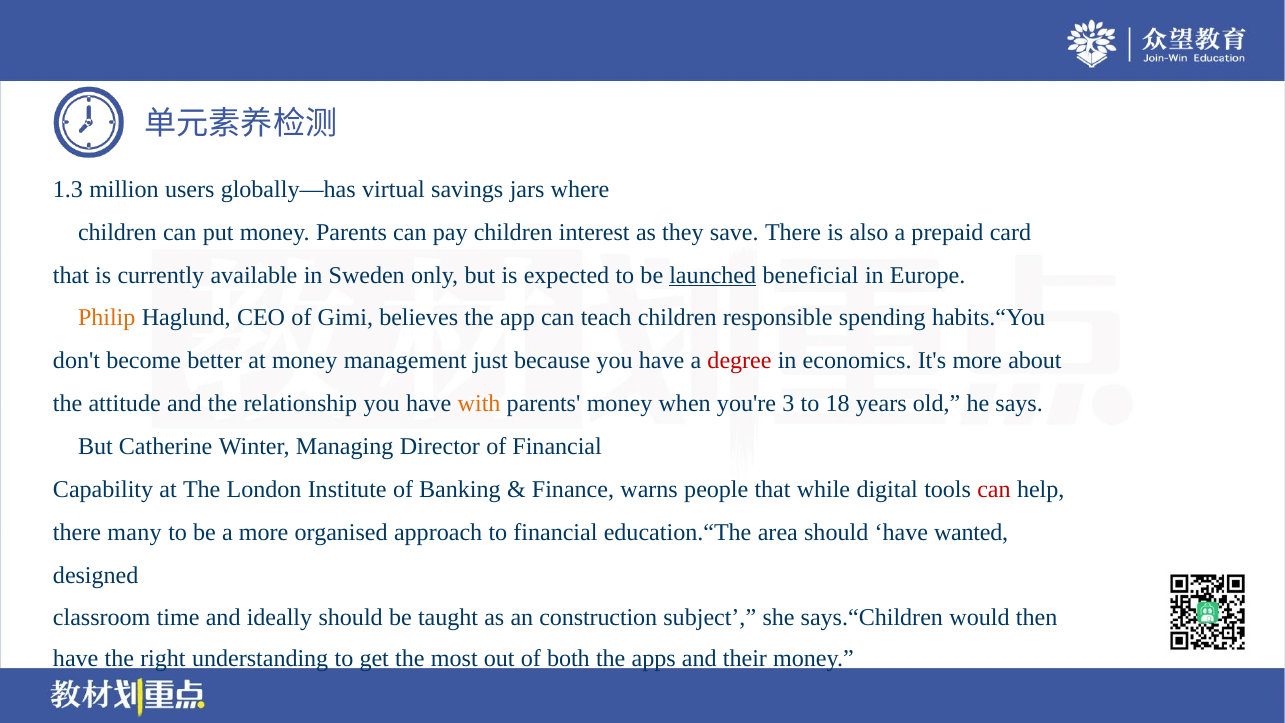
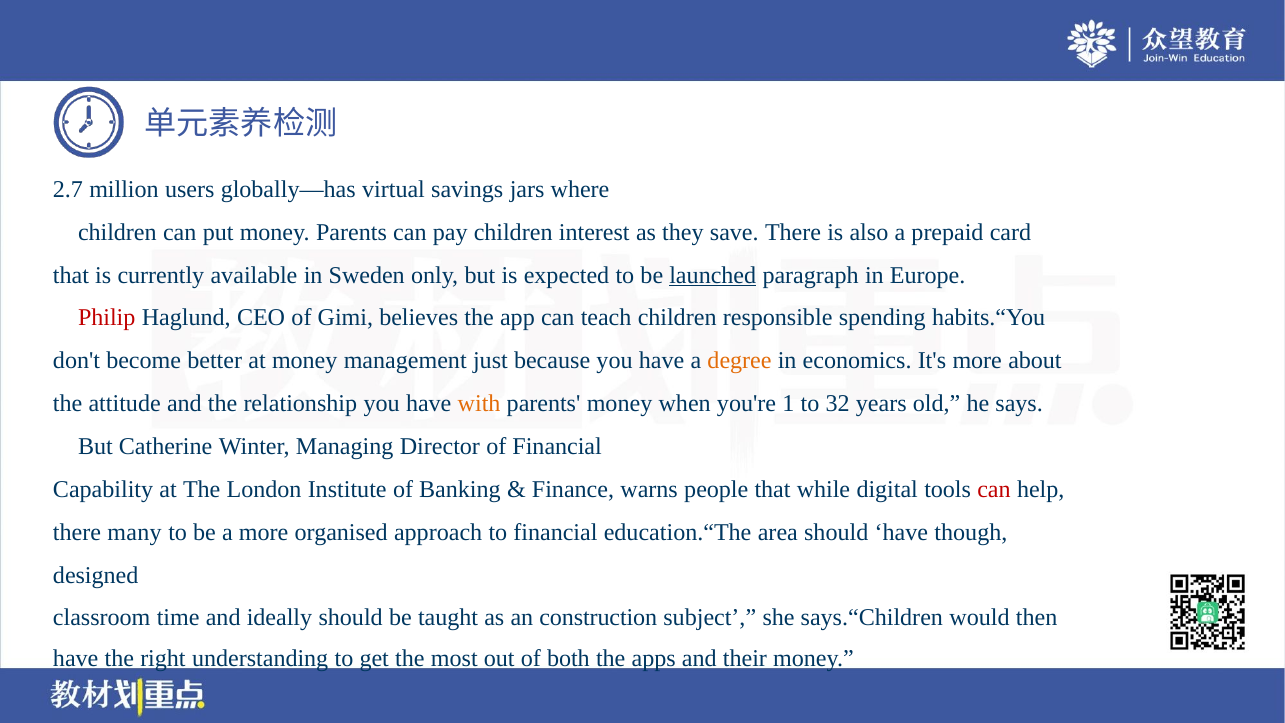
1.3: 1.3 -> 2.7 (68, 189)
beneficial: beneficial -> paragraph (811, 275)
Philip colour: orange -> red (107, 318)
degree colour: red -> orange (740, 361)
3: 3 -> 1 (788, 404)
18: 18 -> 32 (838, 404)
wanted: wanted -> though (971, 532)
